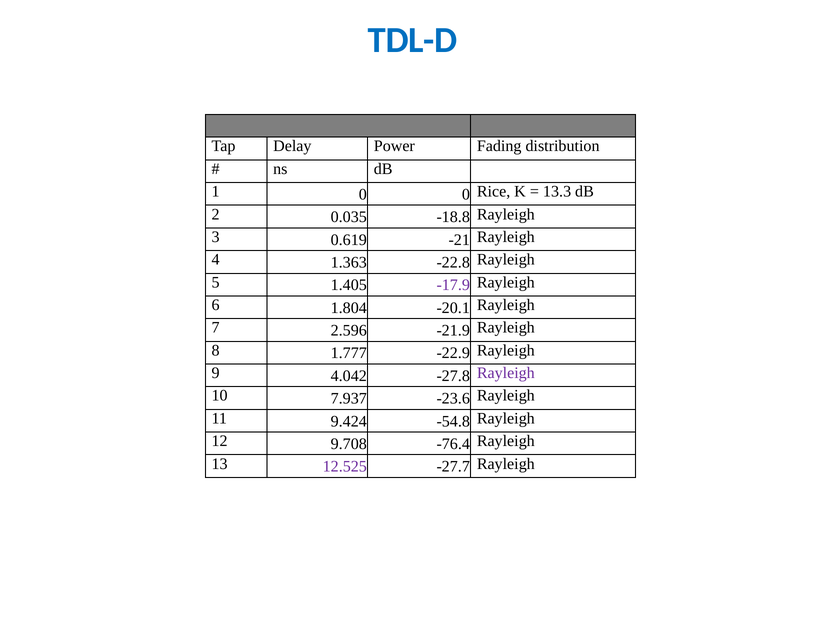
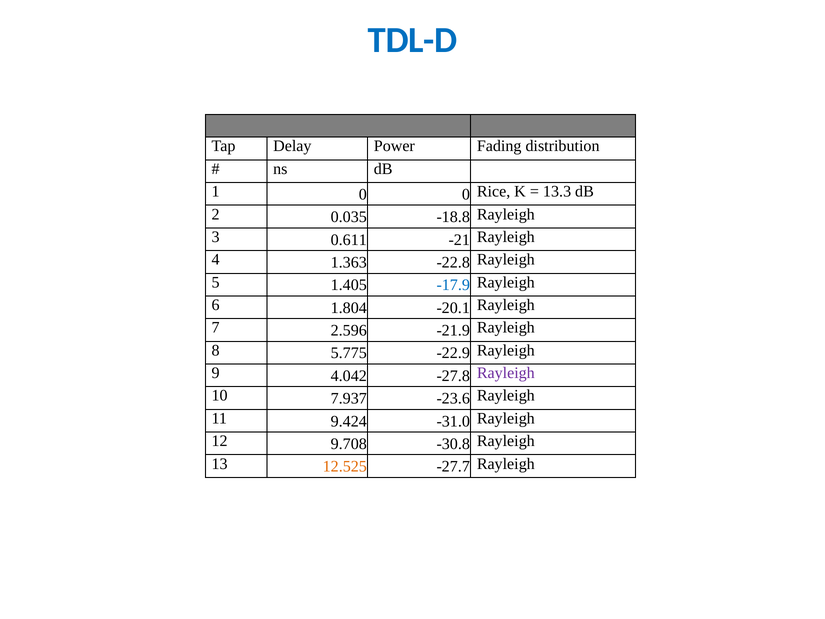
0.619: 0.619 -> 0.611 (349, 240)
-17.9 colour: purple -> blue (453, 285)
1.777: 1.777 -> 5.775 (349, 353)
-54.8: -54.8 -> -31.0 (453, 421)
-76.4: -76.4 -> -30.8 (453, 444)
12.525 colour: purple -> orange (345, 466)
